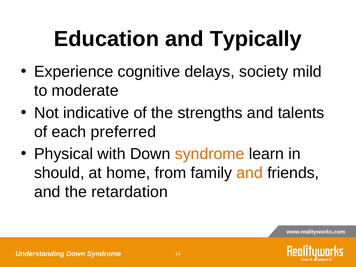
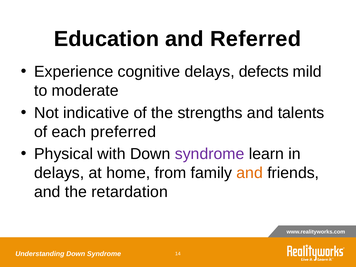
Typically: Typically -> Referred (256, 39)
society: society -> defects (264, 72)
syndrome colour: orange -> purple (210, 154)
should: should -> delays (59, 173)
